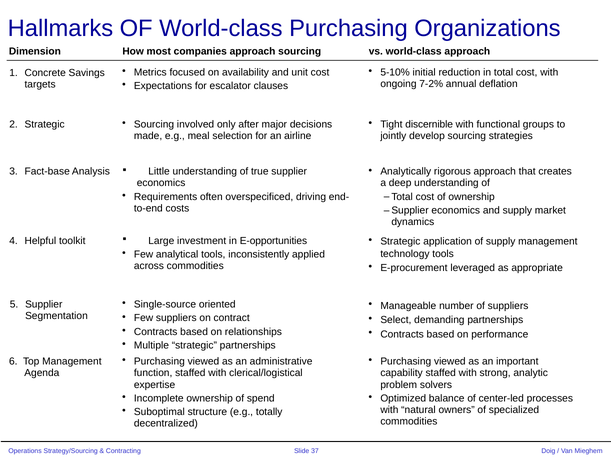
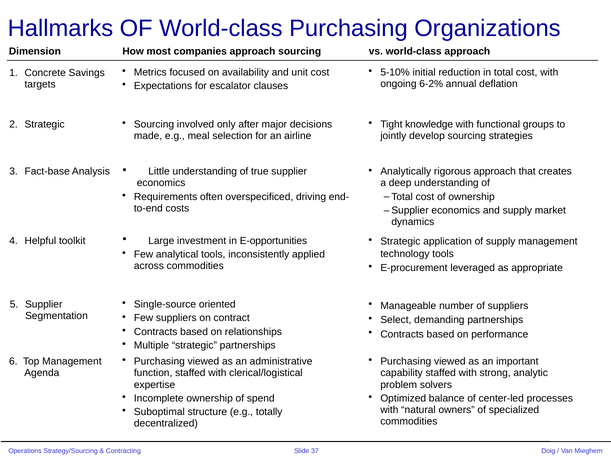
7-2%: 7-2% -> 6-2% (431, 84)
discernible: discernible -> knowledge (429, 124)
